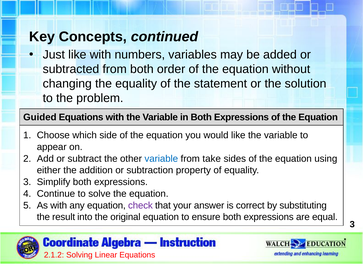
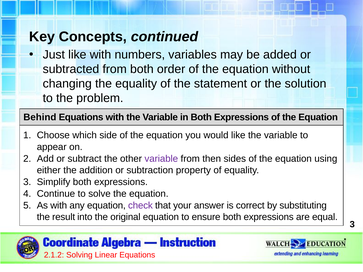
Guided: Guided -> Behind (40, 117)
variable colour: blue -> purple (161, 159)
take: take -> then (212, 159)
